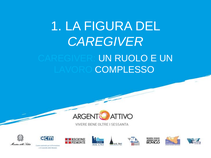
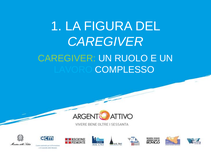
CAREGIVER colour: light blue -> light green (67, 58)
